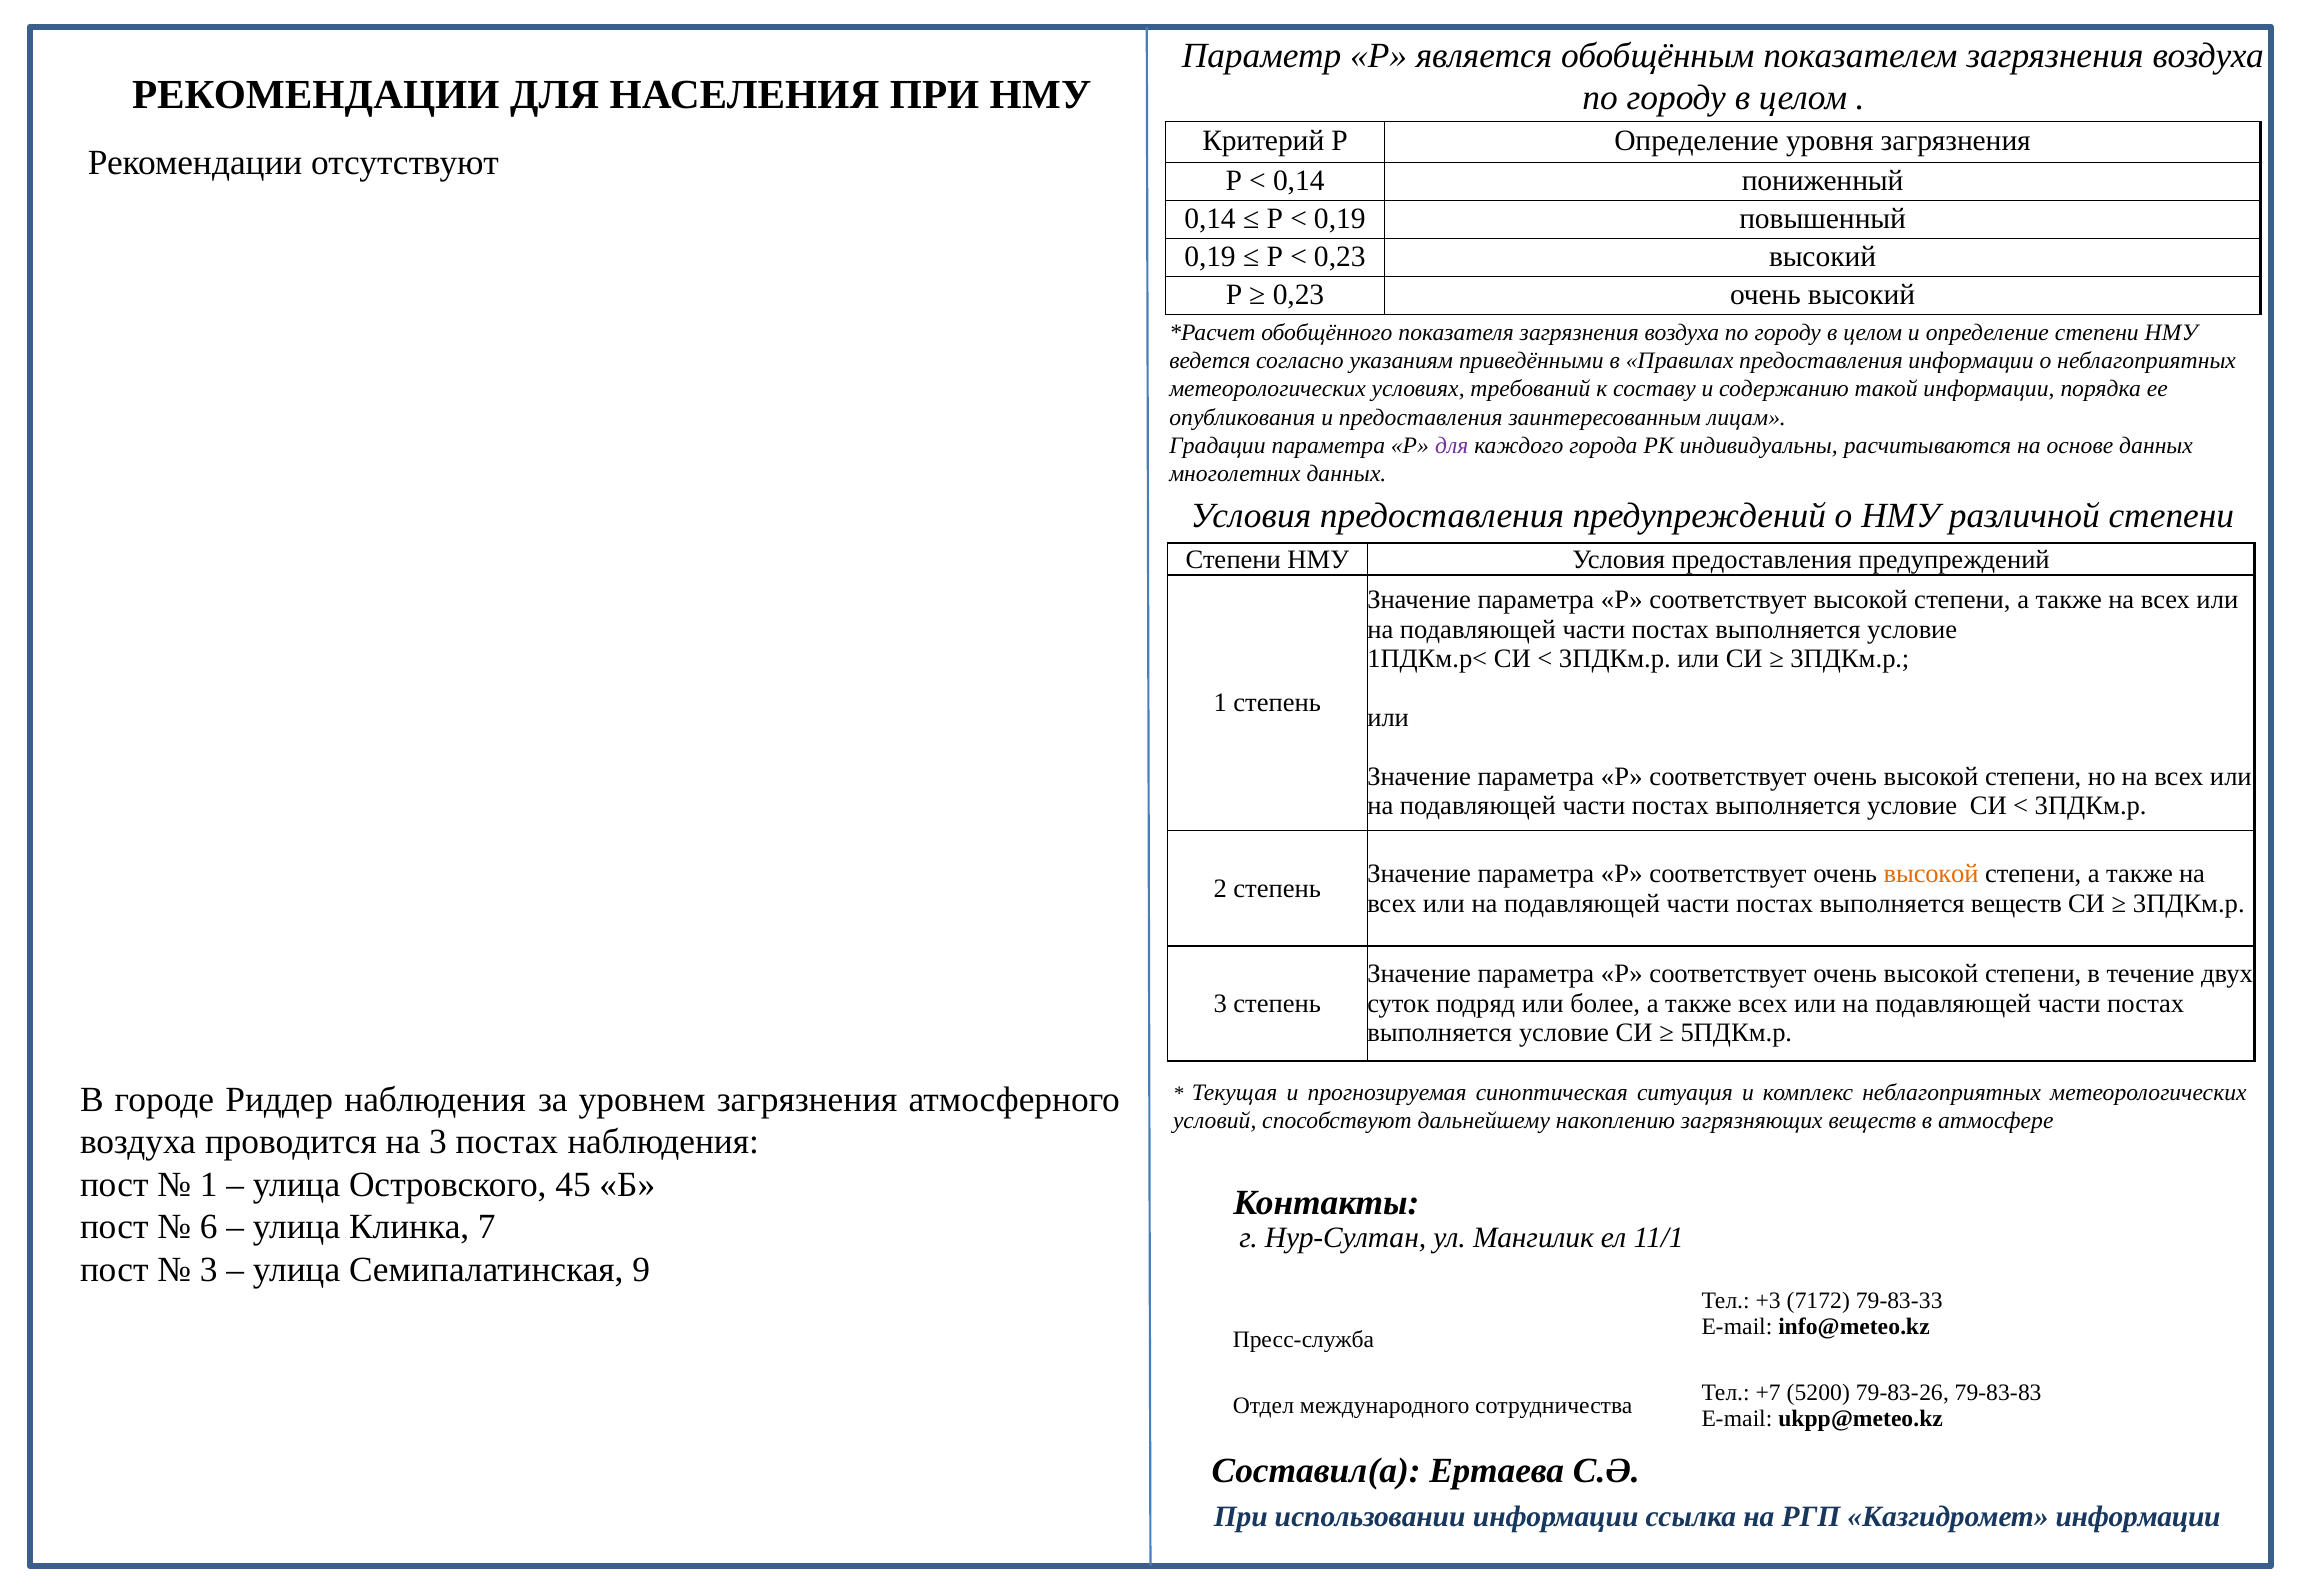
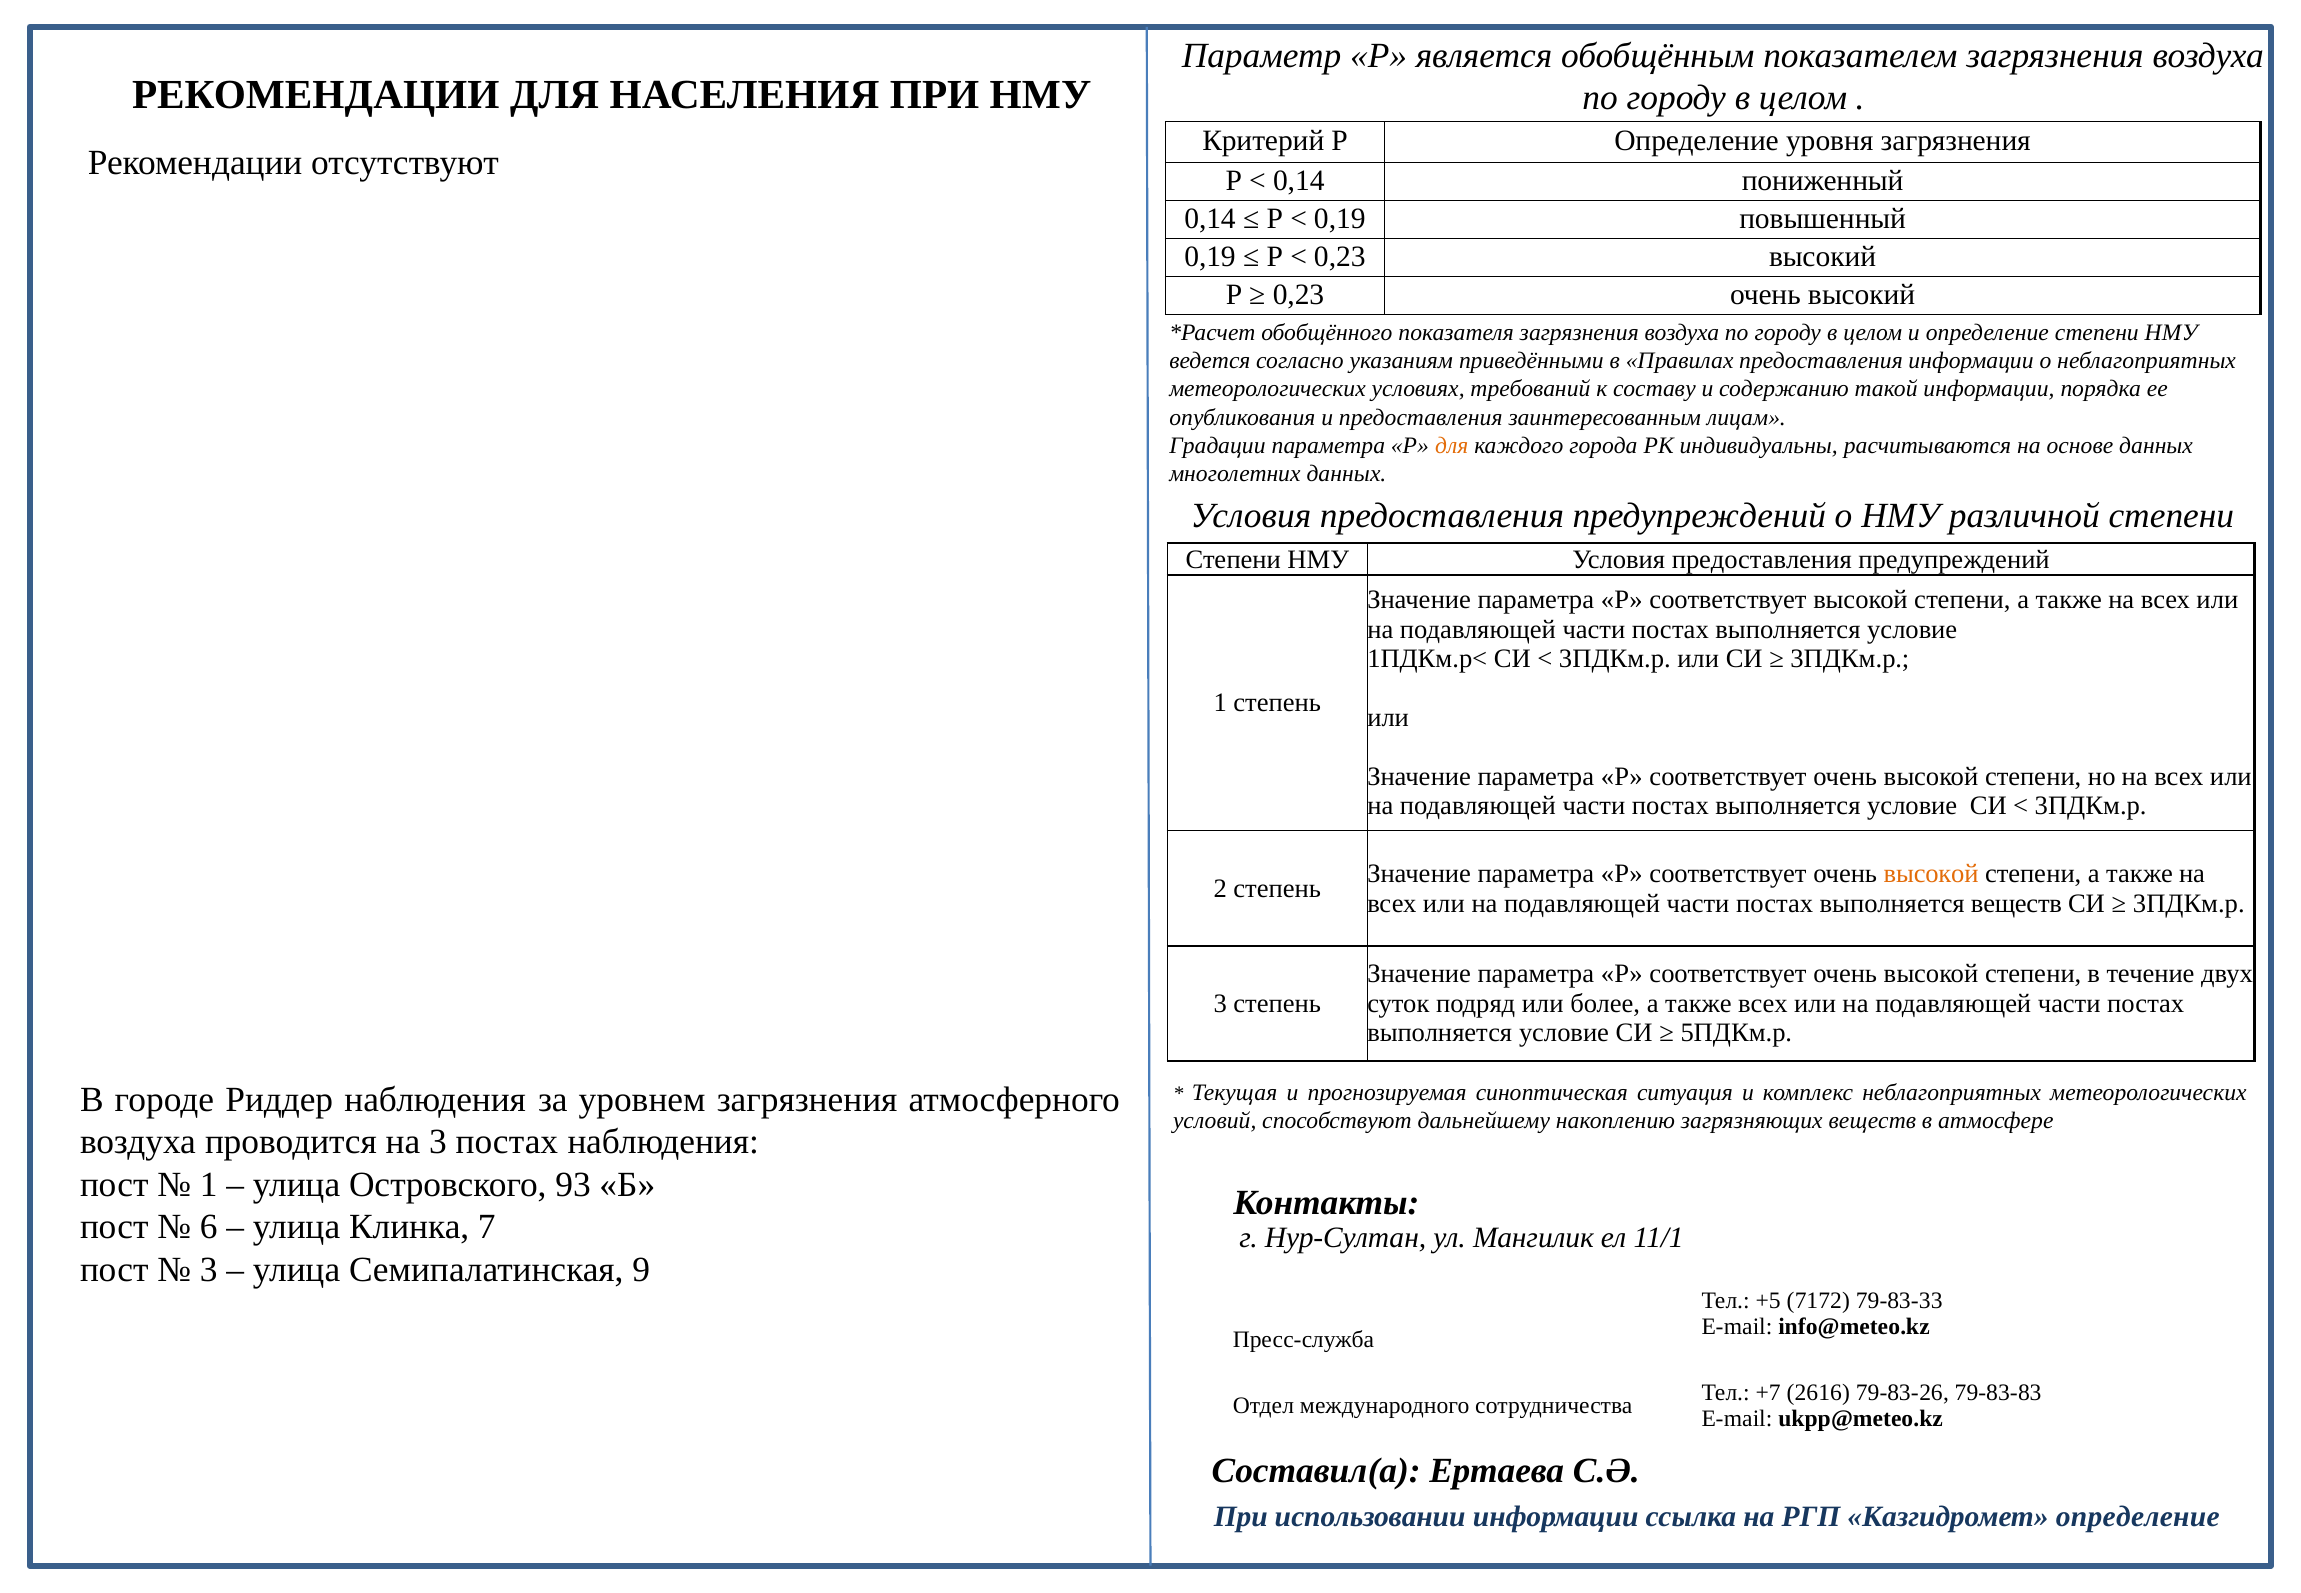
для colour: purple -> orange (1452, 446)
45: 45 -> 93 (573, 1185)
+3: +3 -> +5 (1768, 1300)
5200: 5200 -> 2616 (1818, 1392)
Казгидромет информации: информации -> определение (2138, 1517)
